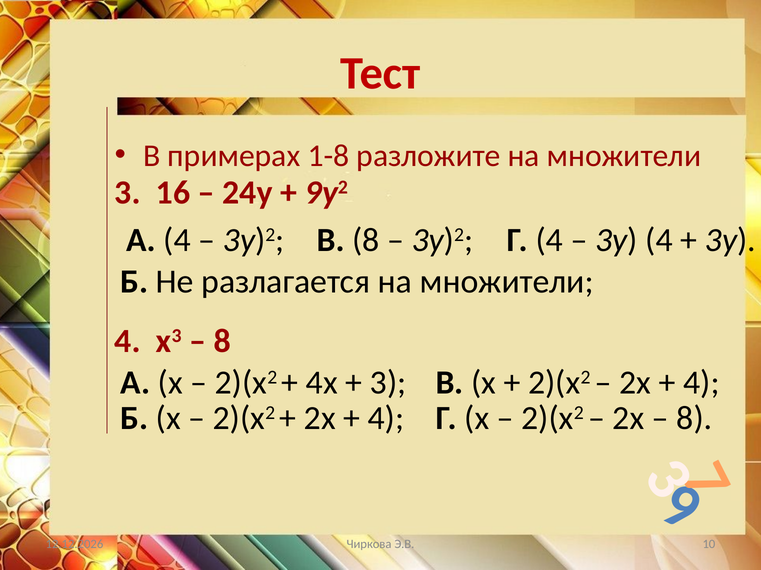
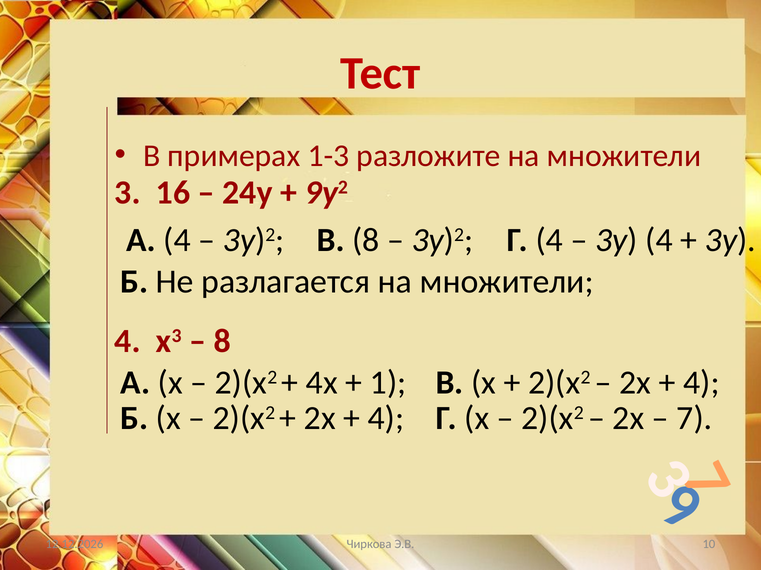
1-8: 1-8 -> 1-3 (328, 156)
3: 3 -> 1 (388, 383)
8: 8 -> 7 (694, 419)
